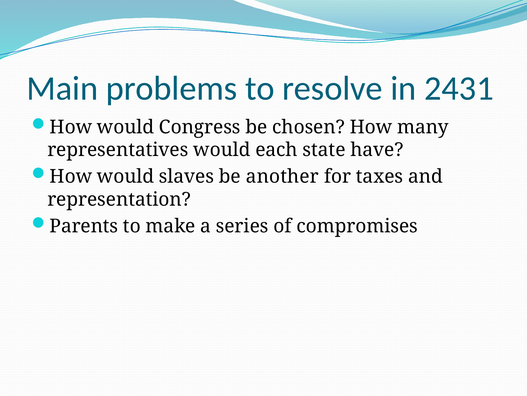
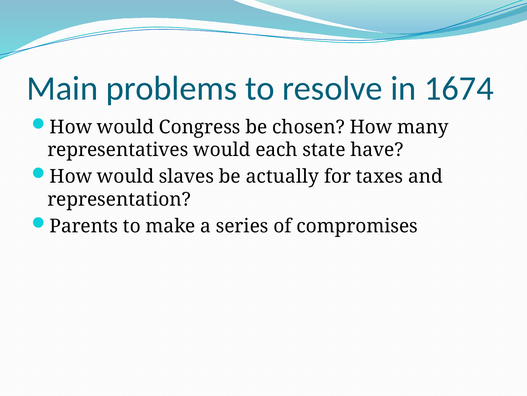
2431: 2431 -> 1674 (459, 88)
another: another -> actually (282, 176)
